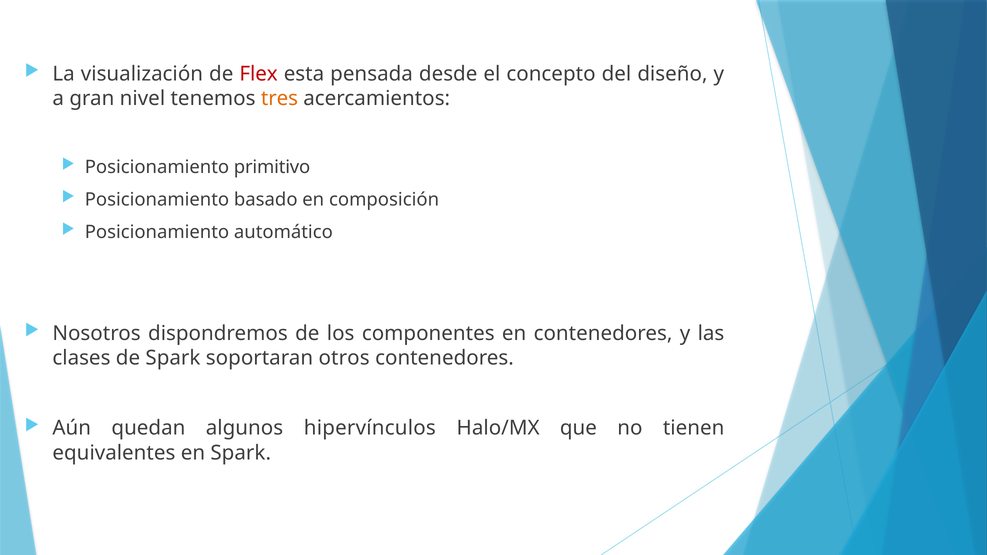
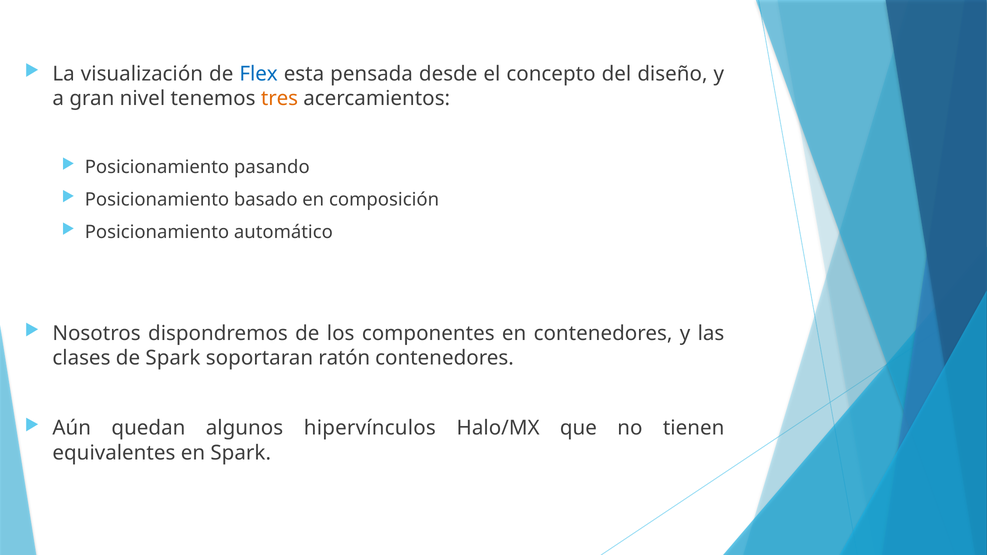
Flex colour: red -> blue (259, 74)
primitivo: primitivo -> pasando (272, 167)
otros: otros -> ratón (344, 358)
